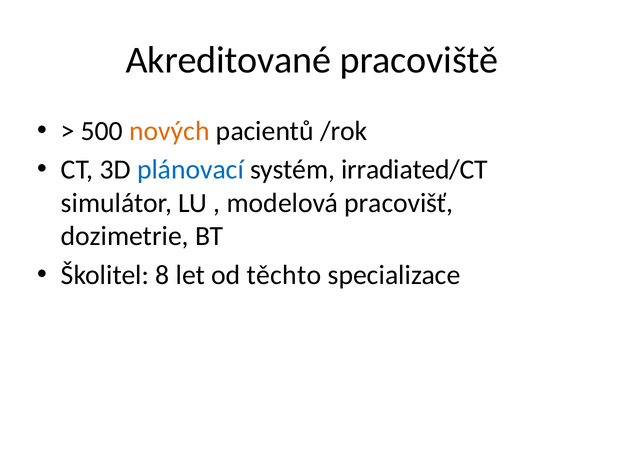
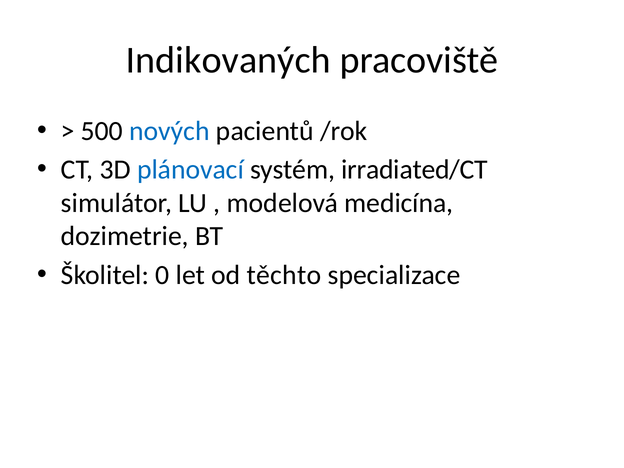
Akreditované: Akreditované -> Indikovaných (228, 60)
nových colour: orange -> blue (169, 131)
pracovišť: pracovišť -> medicína (399, 203)
8: 8 -> 0 (162, 275)
